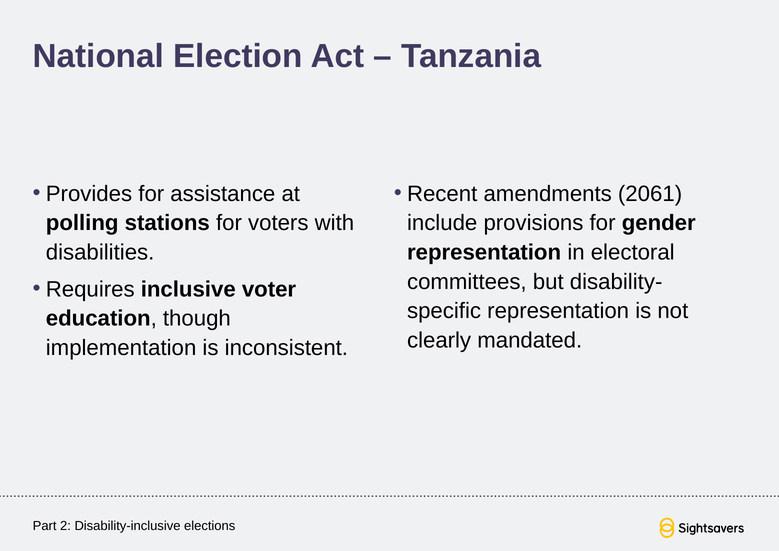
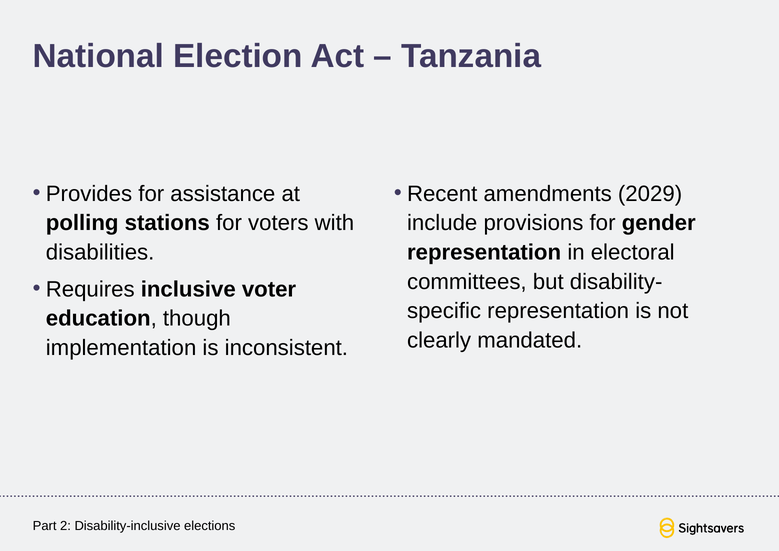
2061: 2061 -> 2029 (650, 194)
